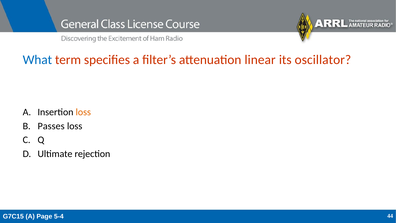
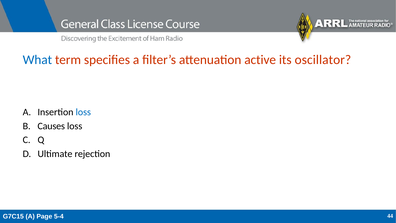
linear: linear -> active (260, 60)
loss colour: orange -> blue (83, 112)
Passes: Passes -> Causes (51, 126)
